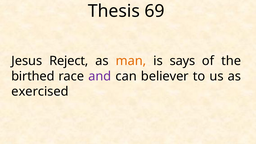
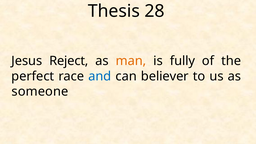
69: 69 -> 28 (155, 11)
says: says -> fully (182, 61)
birthed: birthed -> perfect (33, 76)
and colour: purple -> blue (100, 76)
exercised: exercised -> someone (40, 92)
